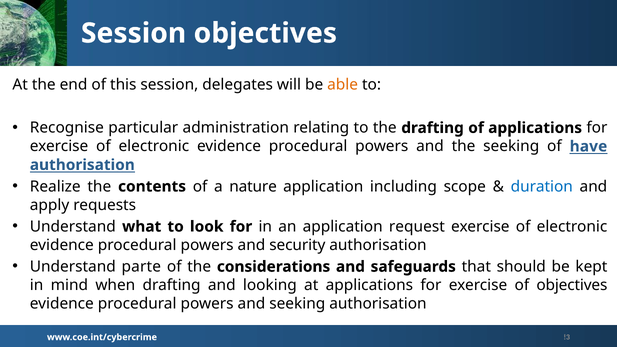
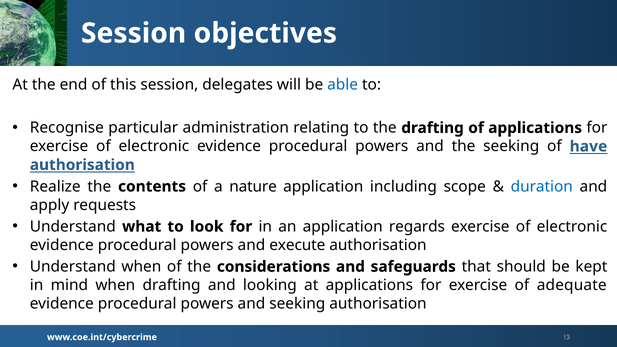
able colour: orange -> blue (343, 85)
request: request -> regards (417, 227)
security: security -> execute (297, 245)
Understand parte: parte -> when (141, 267)
of objectives: objectives -> adequate (572, 285)
